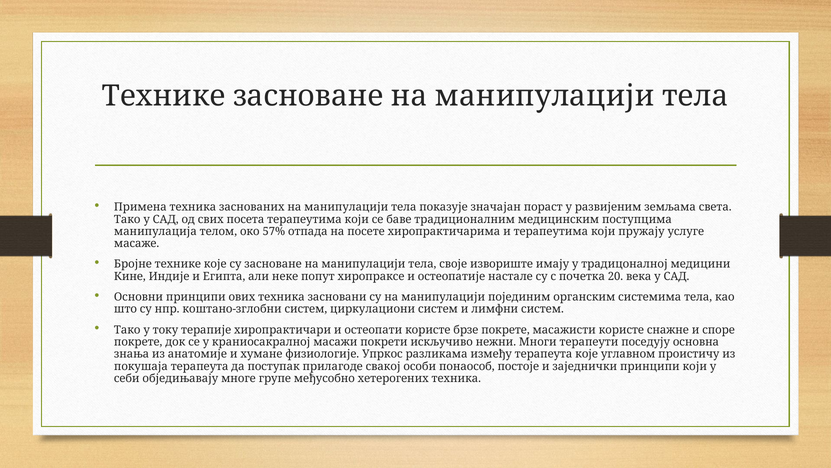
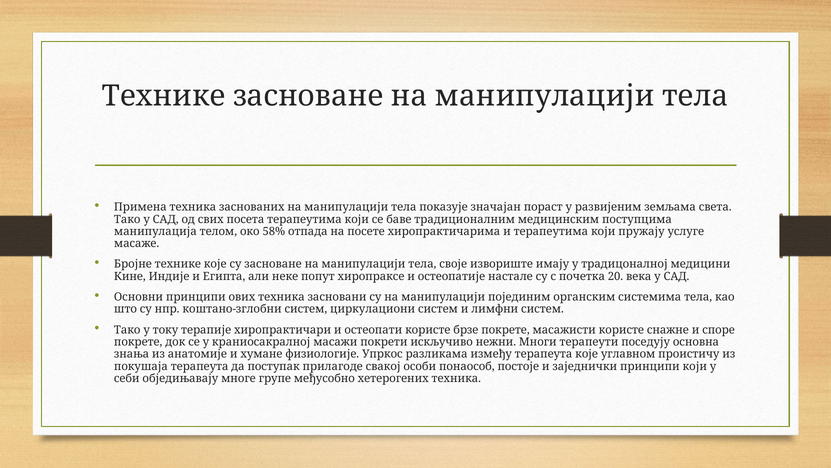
57%: 57% -> 58% (274, 231)
